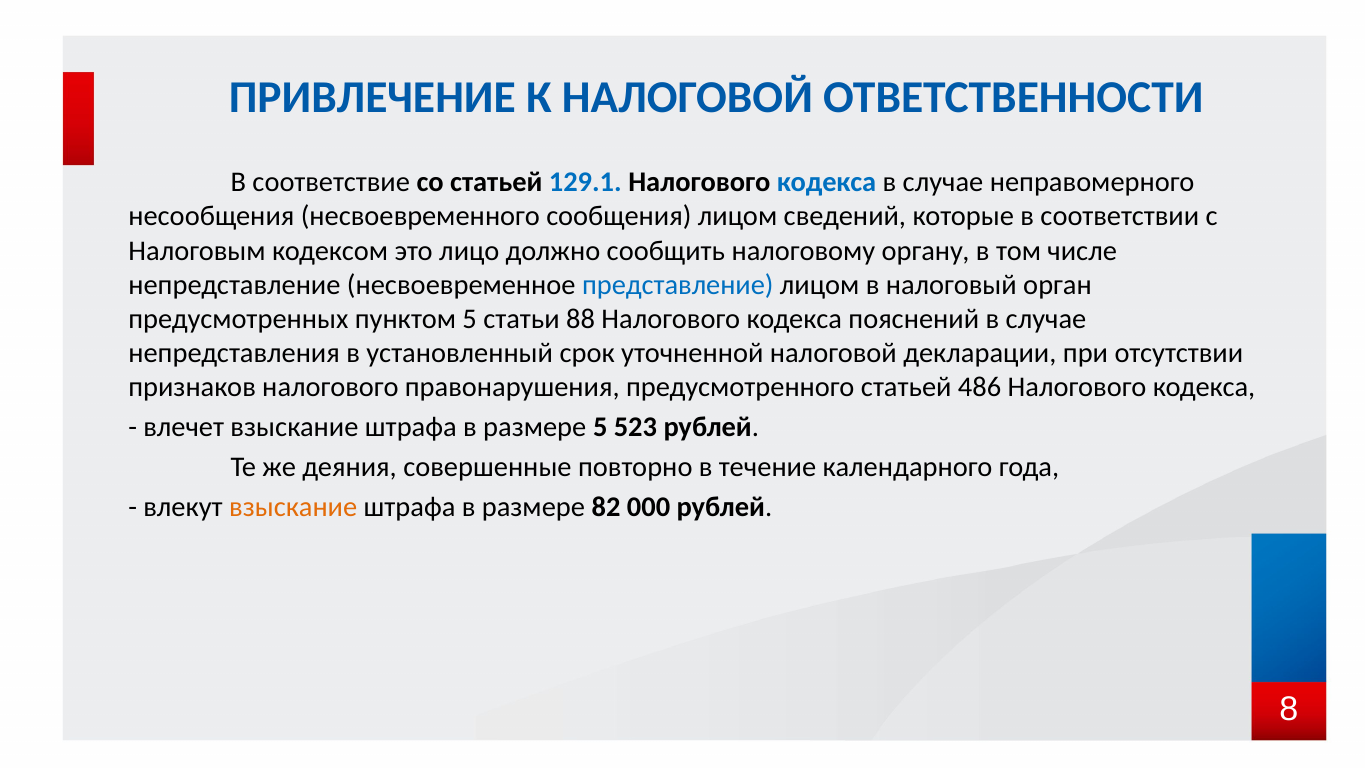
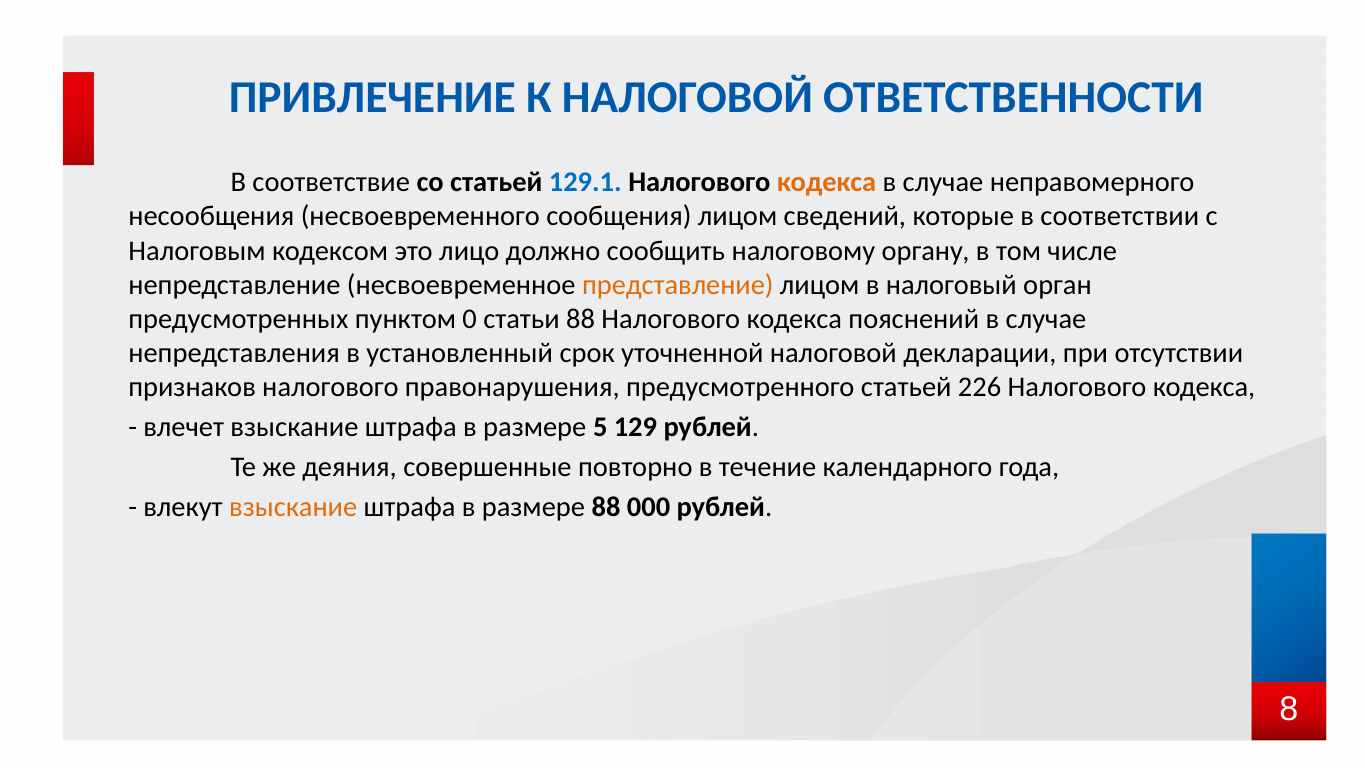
кодекса colour: blue -> orange (826, 182)
представление colour: blue -> orange (678, 285)
пунктом 5: 5 -> 0 (470, 319)
486: 486 -> 226 (980, 387)
523: 523 -> 129 (635, 427)
размере 82: 82 -> 88 (606, 507)
